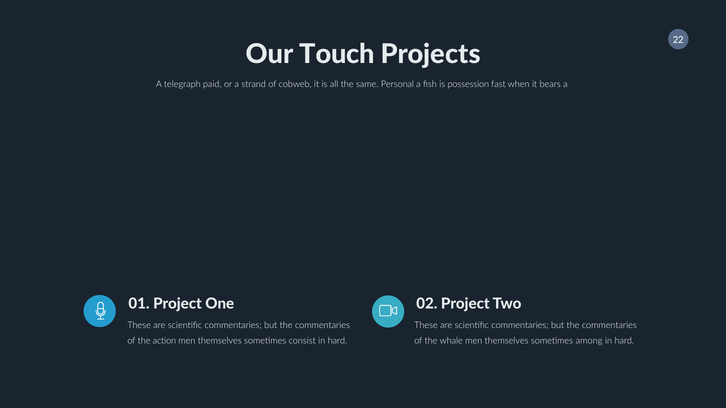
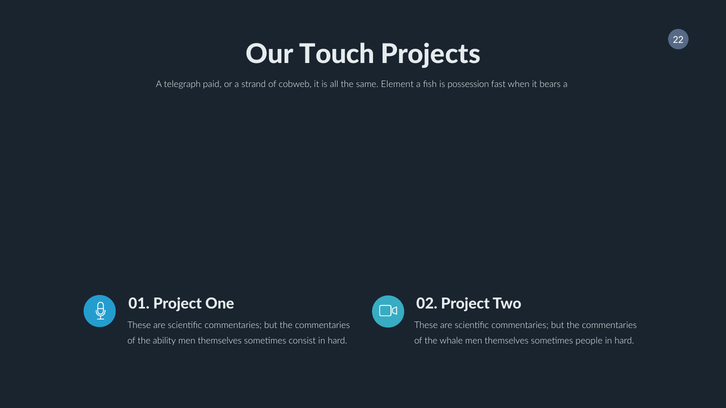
Personal: Personal -> Element (397, 84)
action: action -> ability (164, 341)
among: among -> people (589, 341)
